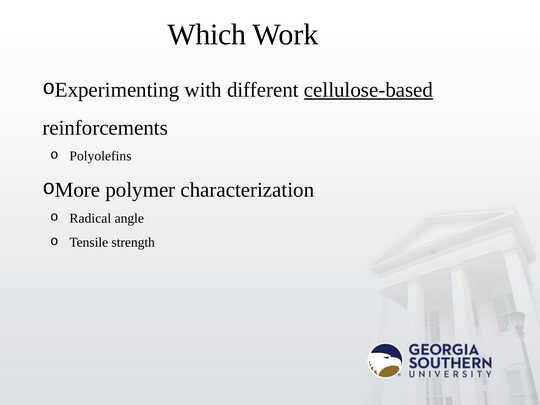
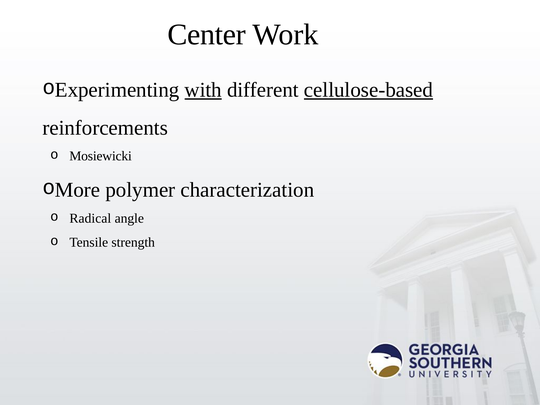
Which: Which -> Center (207, 35)
with underline: none -> present (203, 90)
Polyolefins: Polyolefins -> Mosiewicki (101, 156)
